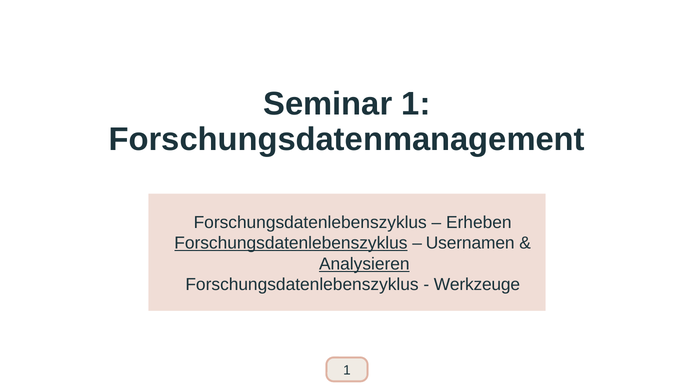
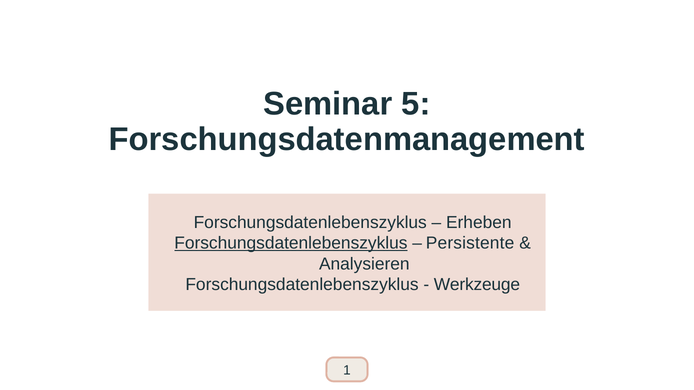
Seminar 1: 1 -> 5 (416, 104)
Usernamen: Usernamen -> Persistente (470, 243)
Analysieren underline: present -> none (364, 264)
